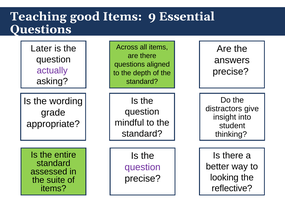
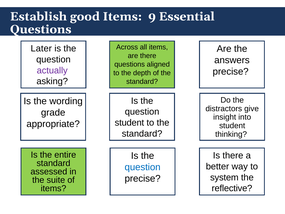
Teaching: Teaching -> Establish (38, 16)
mindful: mindful -> student (129, 123)
question colour: purple -> blue (143, 167)
looking: looking -> system (224, 177)
